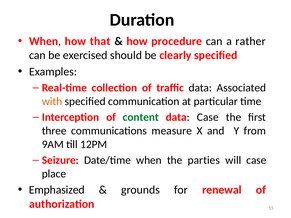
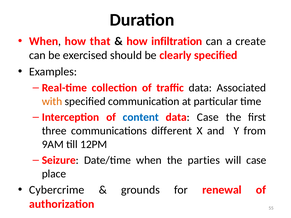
procedure: procedure -> infiltration (177, 41)
rather: rather -> create (251, 41)
content colour: green -> blue (141, 117)
measure: measure -> different (172, 131)
Emphasized: Emphasized -> Cybercrime (57, 190)
